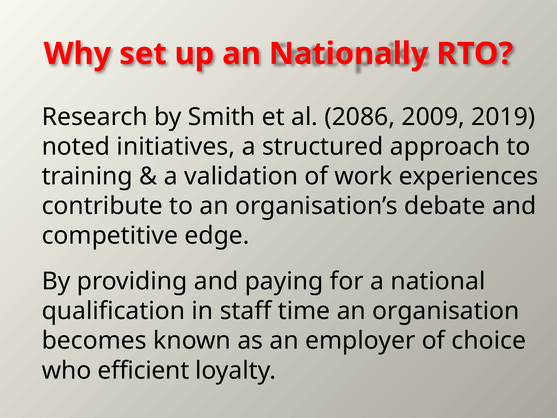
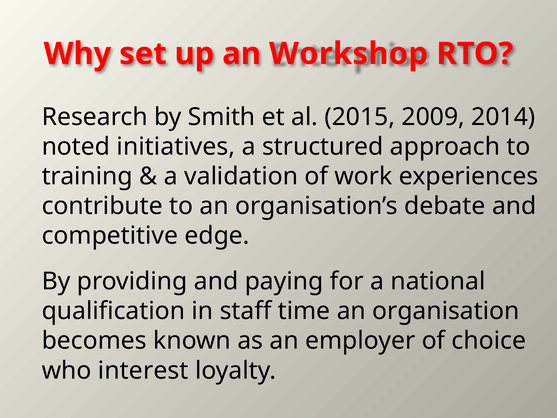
Nationally: Nationally -> Workshop (348, 54)
2086: 2086 -> 2015 (360, 117)
2019: 2019 -> 2014 (503, 117)
efficient: efficient -> interest (143, 370)
